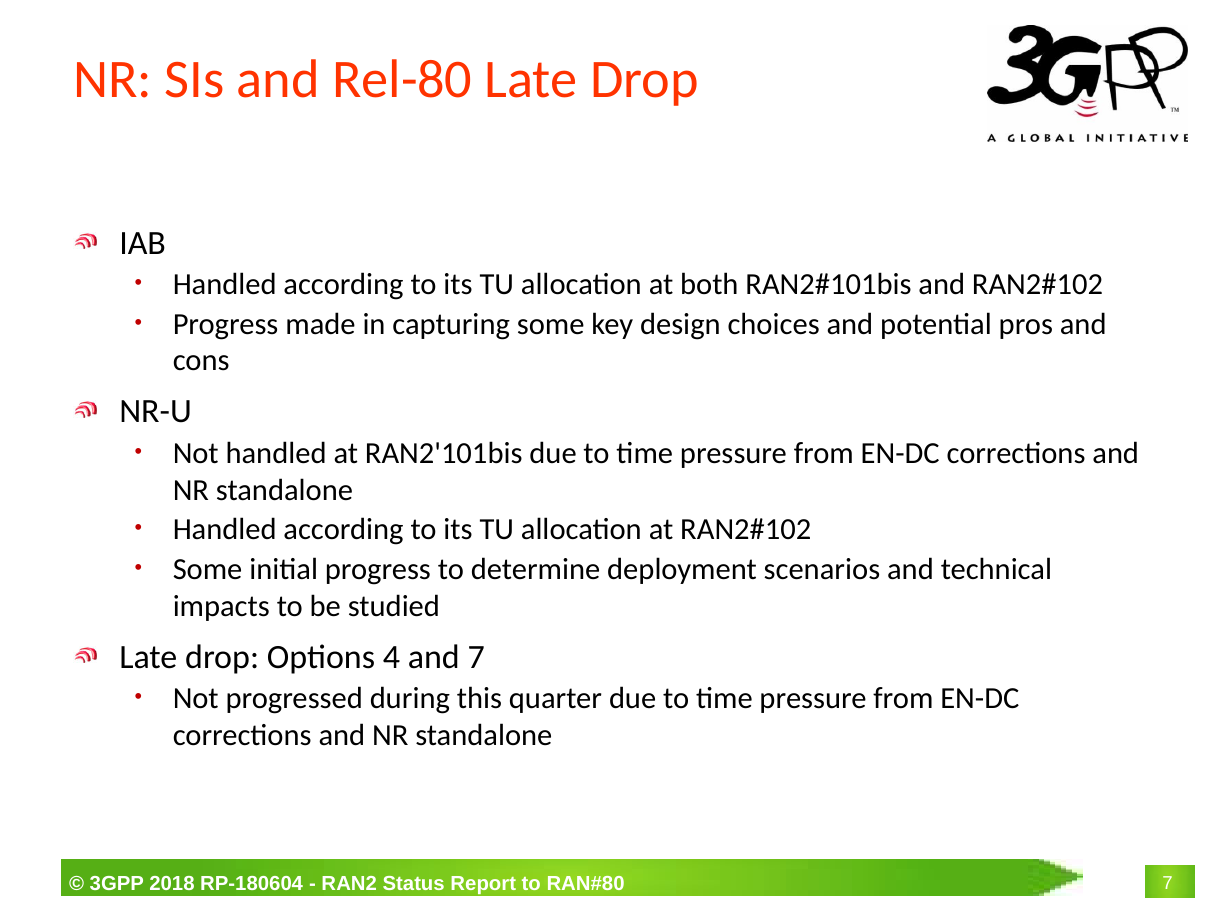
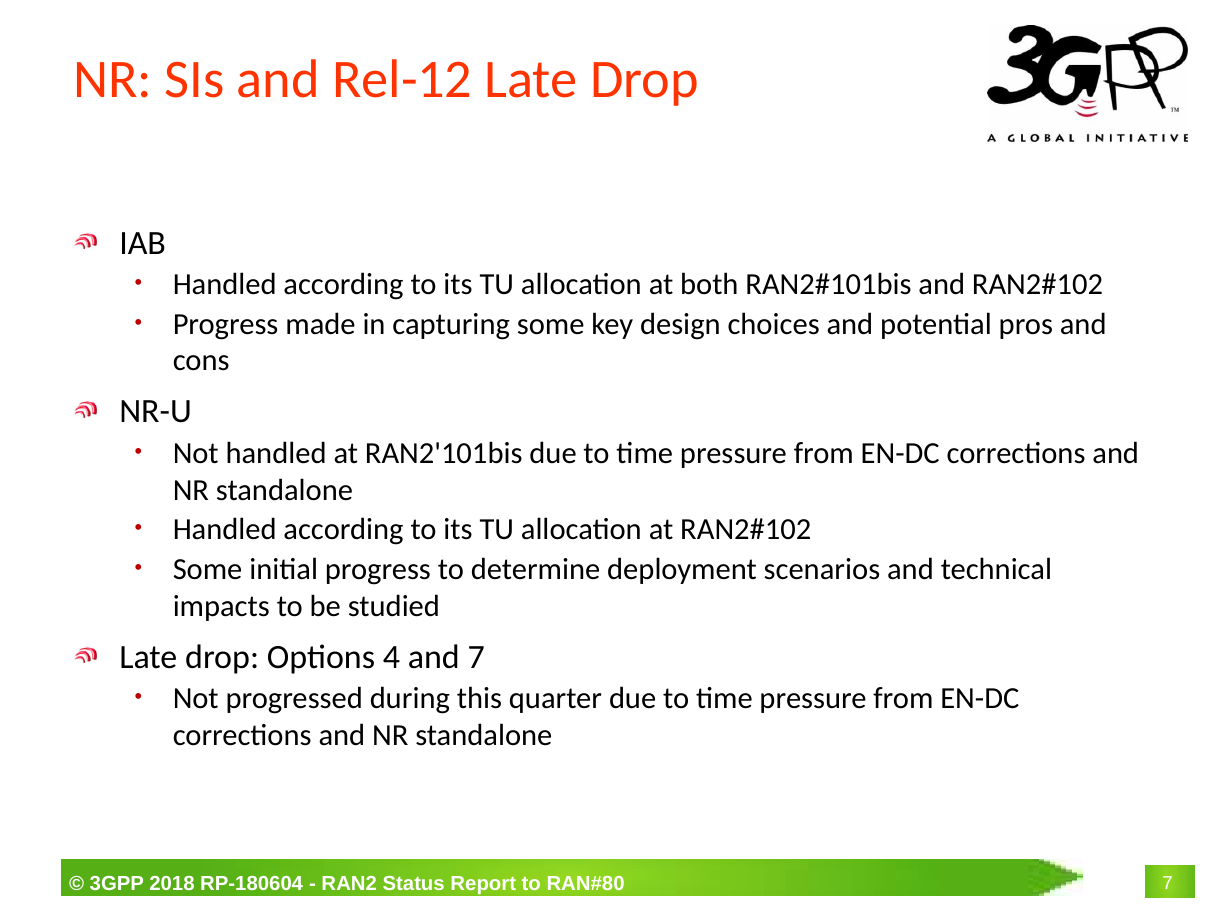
Rel-80: Rel-80 -> Rel-12 (402, 79)
